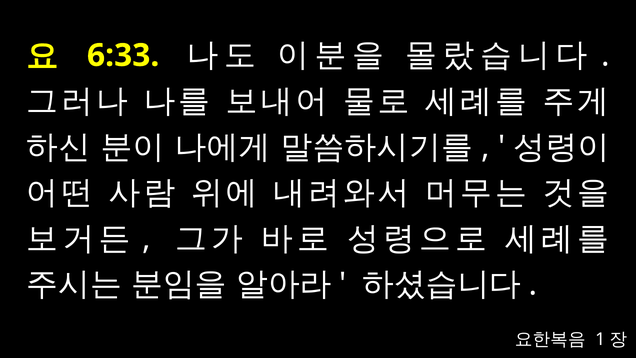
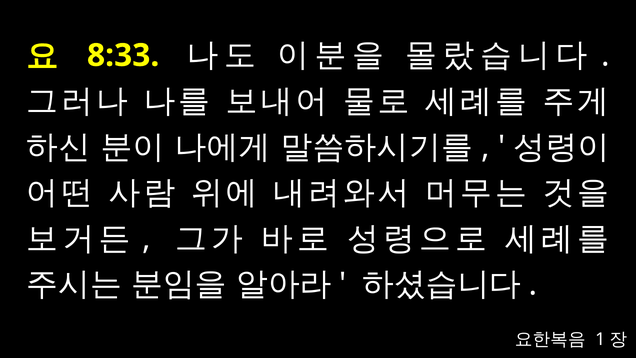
6:33: 6:33 -> 8:33 (123, 55)
